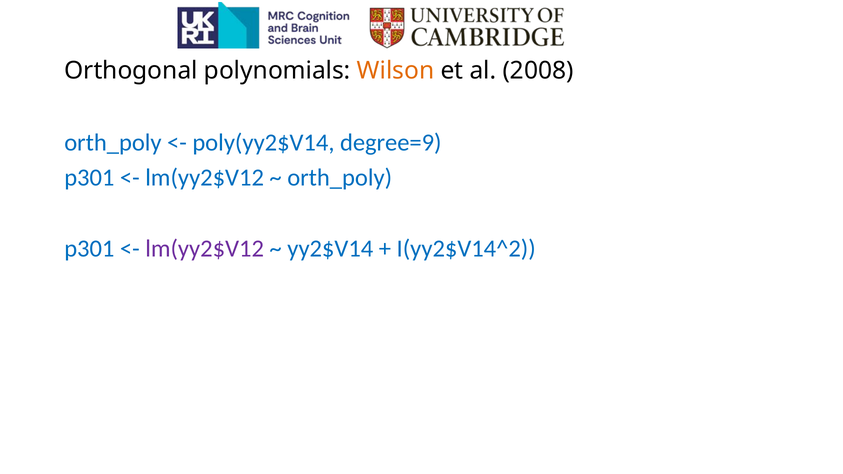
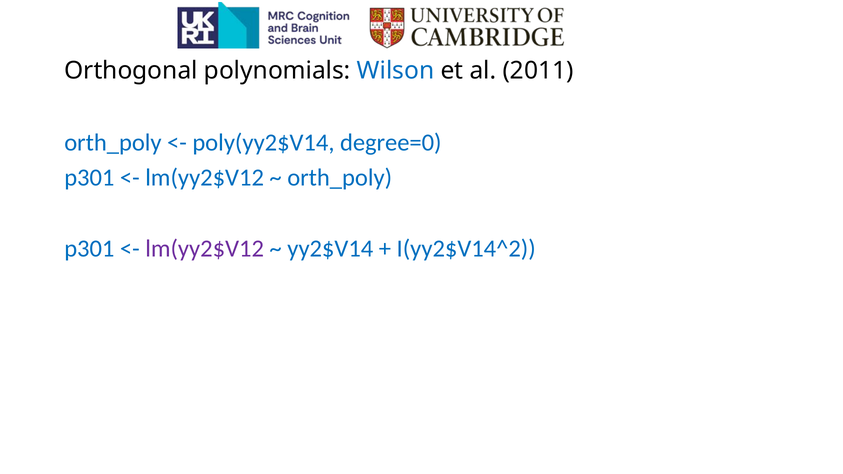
Wilson colour: orange -> blue (396, 71)
2008: 2008 -> 2011 (538, 71)
degree=9: degree=9 -> degree=0 (391, 143)
